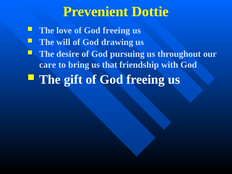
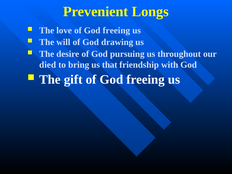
Dottie: Dottie -> Longs (150, 12)
care: care -> died (48, 65)
